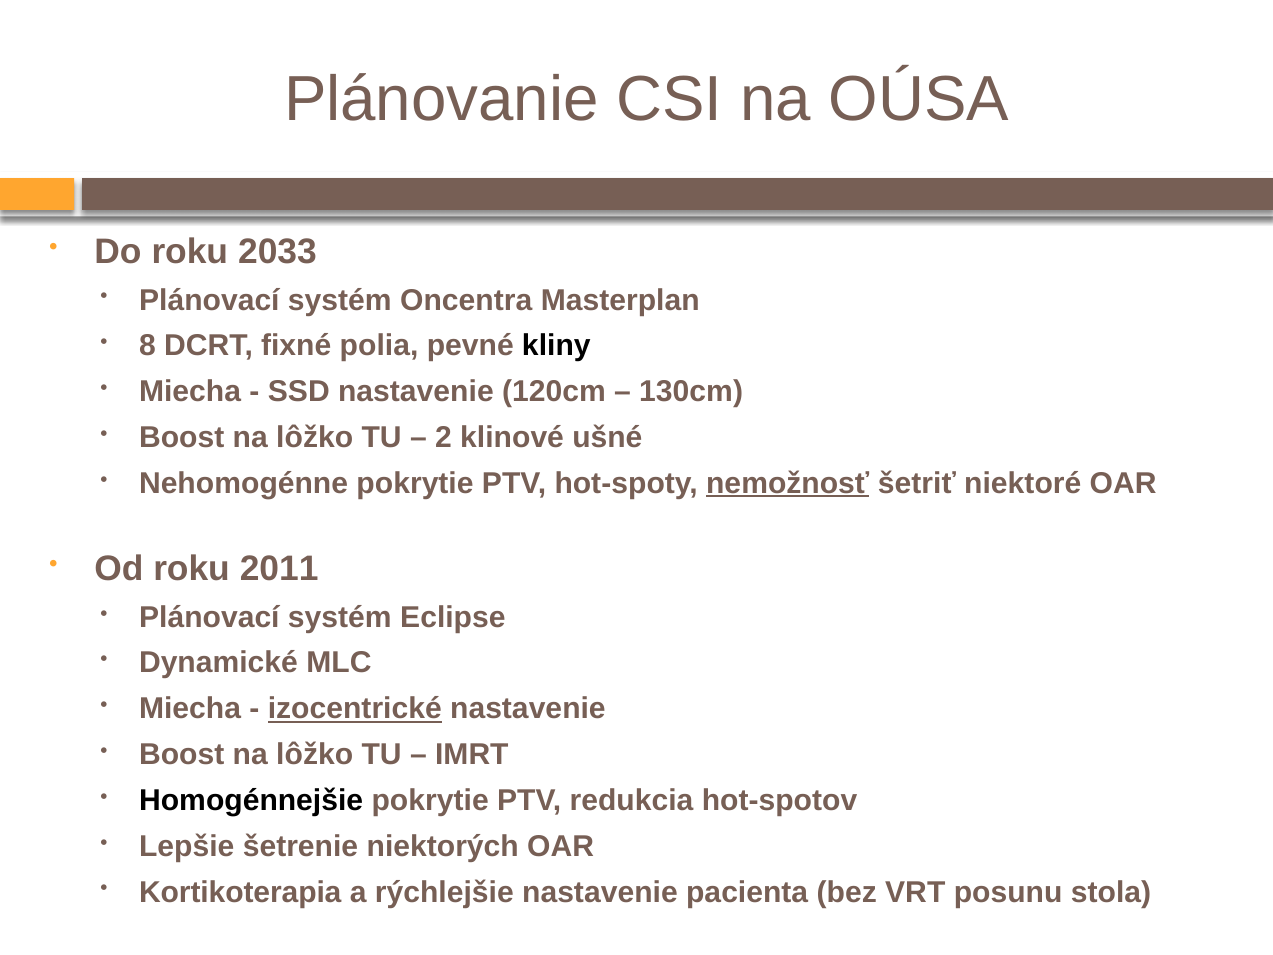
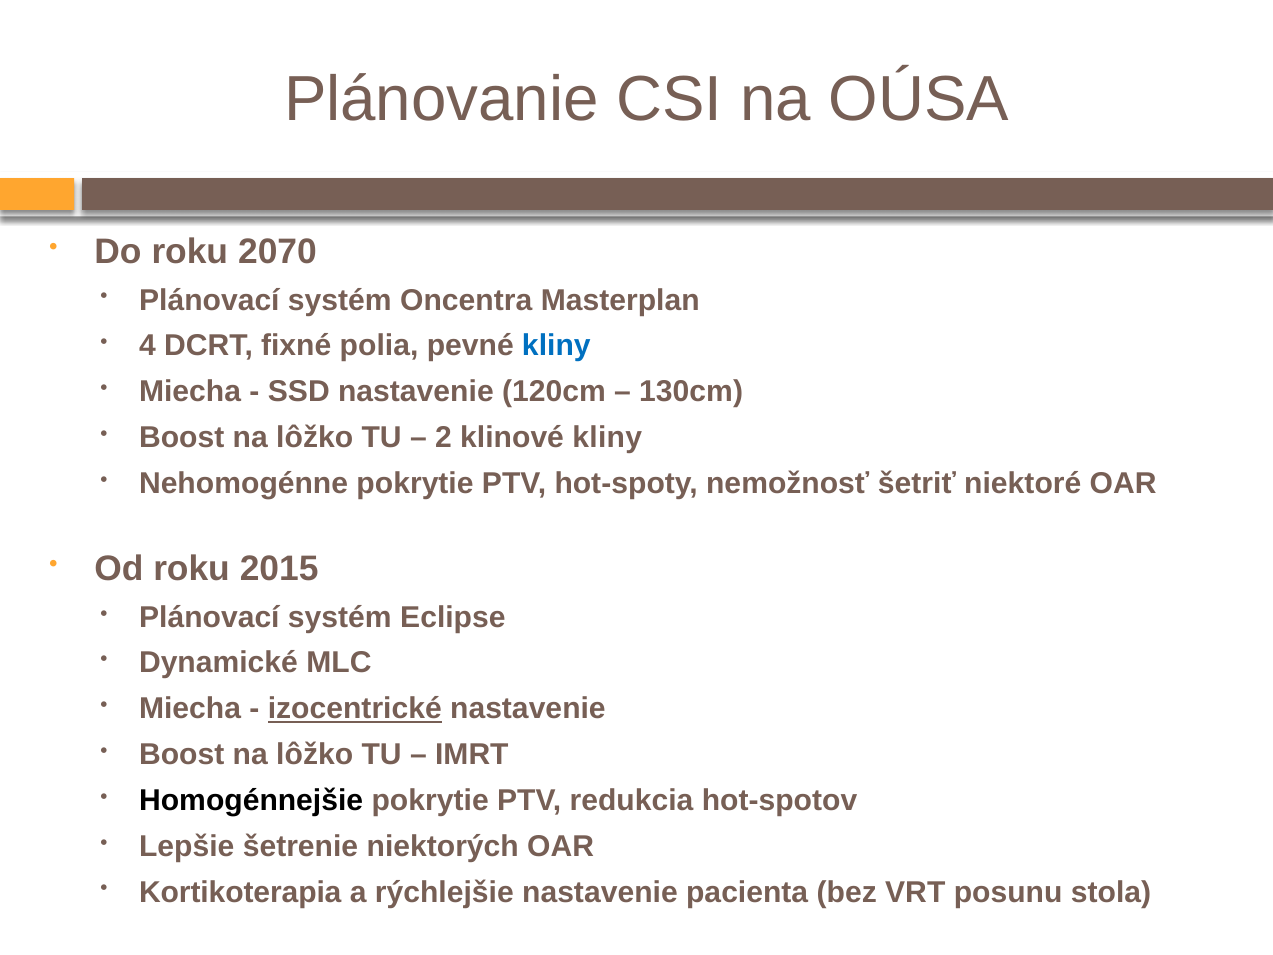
2033: 2033 -> 2070 (277, 251)
8: 8 -> 4 (147, 346)
kliny colour: black -> blue (556, 346)
klinové ušné: ušné -> kliny (607, 437)
nemožnosť underline: present -> none (788, 483)
2011: 2011 -> 2015 (279, 568)
